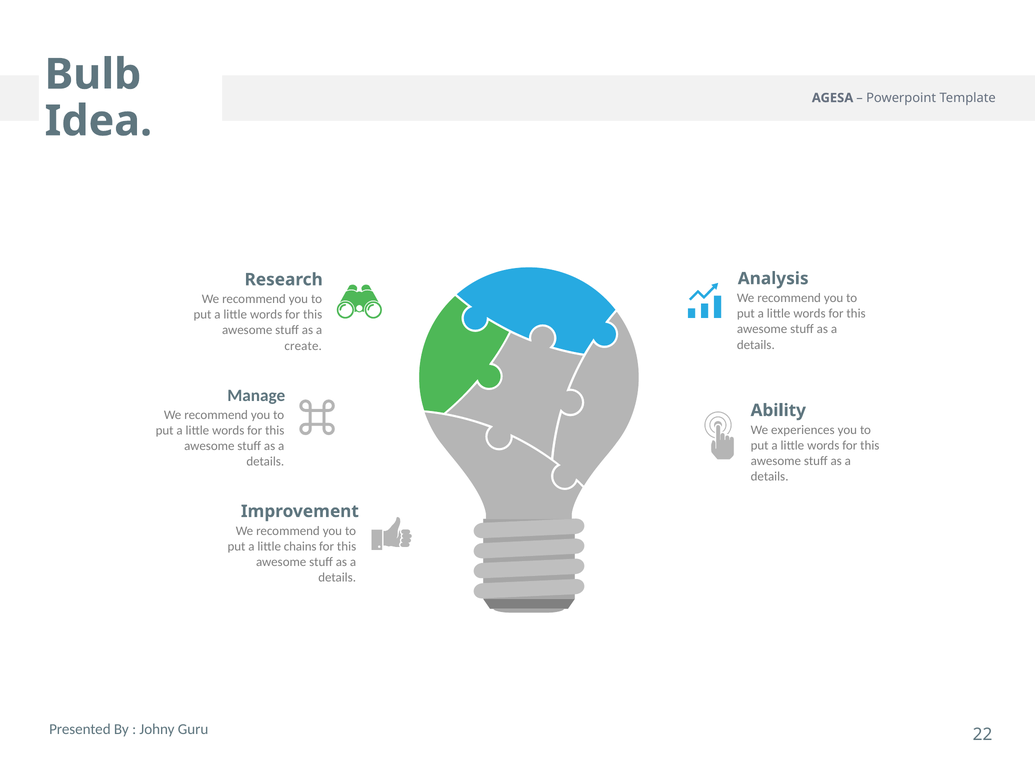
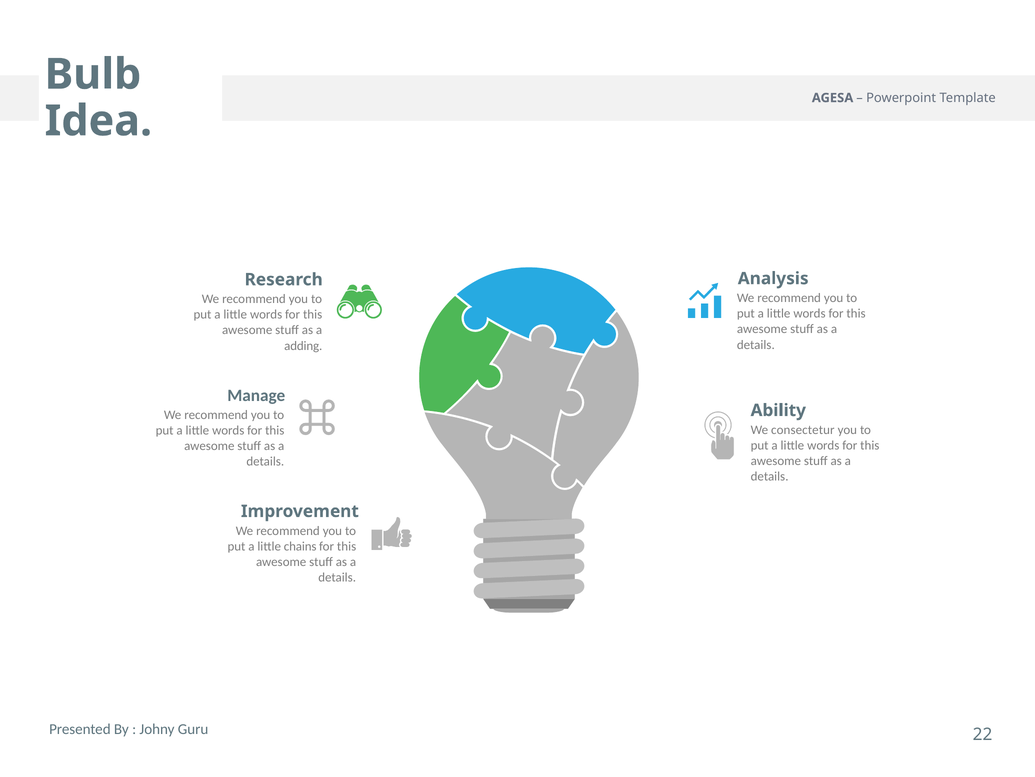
create: create -> adding (303, 345)
experiences: experiences -> consectetur (803, 429)
